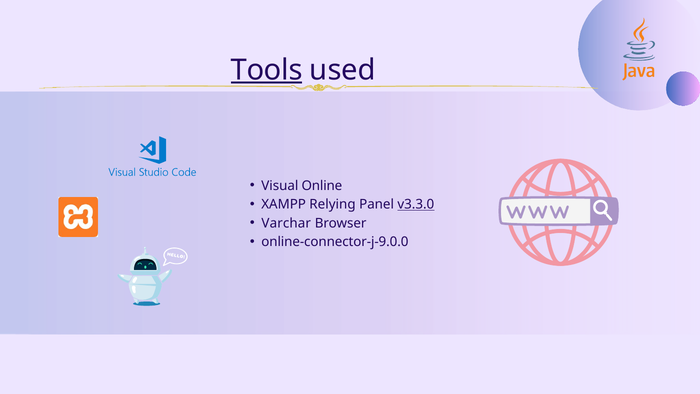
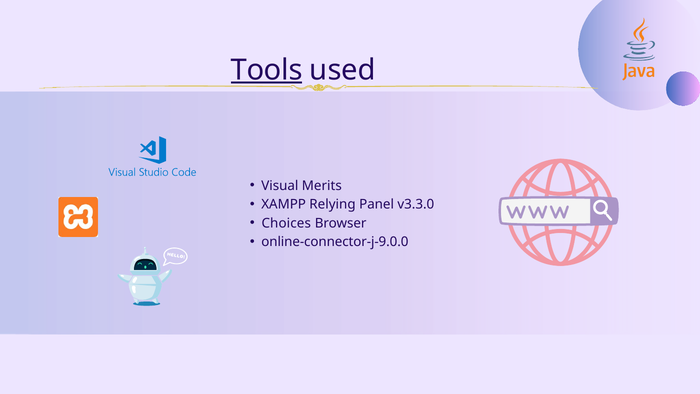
Online: Online -> Merits (322, 186)
v3.3.0 underline: present -> none (416, 204)
Varchar: Varchar -> Choices (286, 223)
